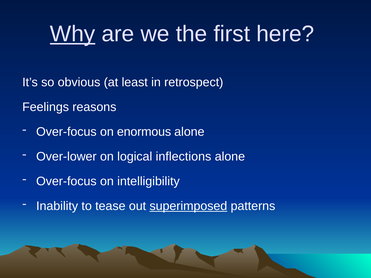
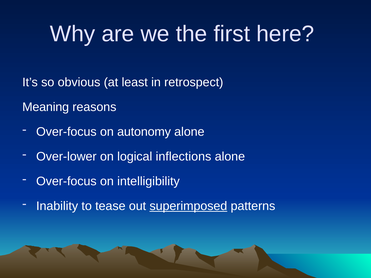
Why underline: present -> none (73, 34)
Feelings: Feelings -> Meaning (46, 107)
enormous: enormous -> autonomy (144, 132)
